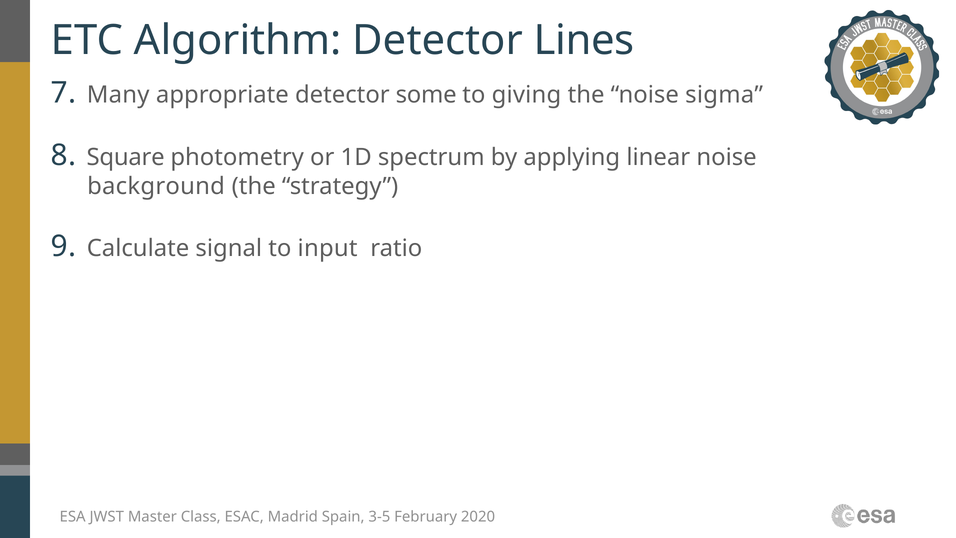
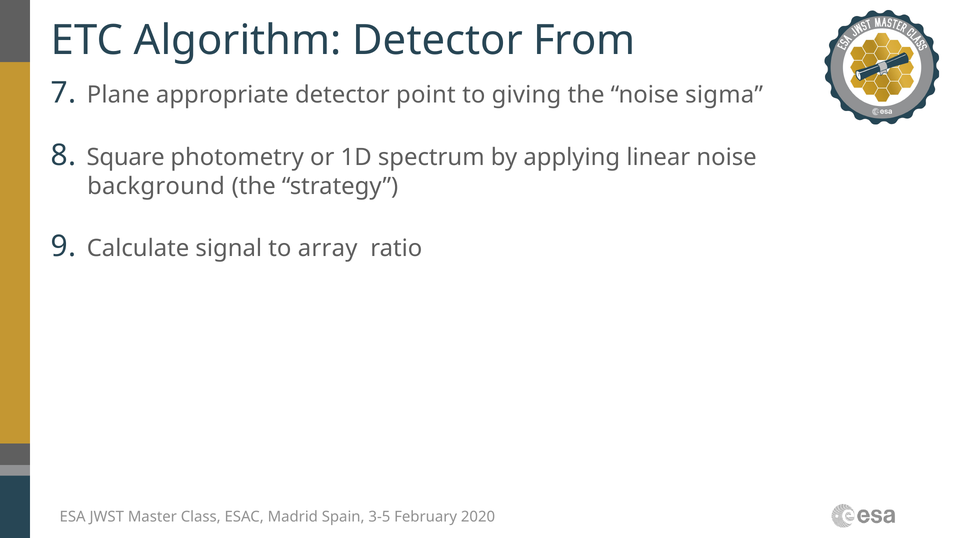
Lines: Lines -> From (584, 41)
Many: Many -> Plane (118, 95)
some: some -> point (426, 95)
input: input -> array (328, 248)
